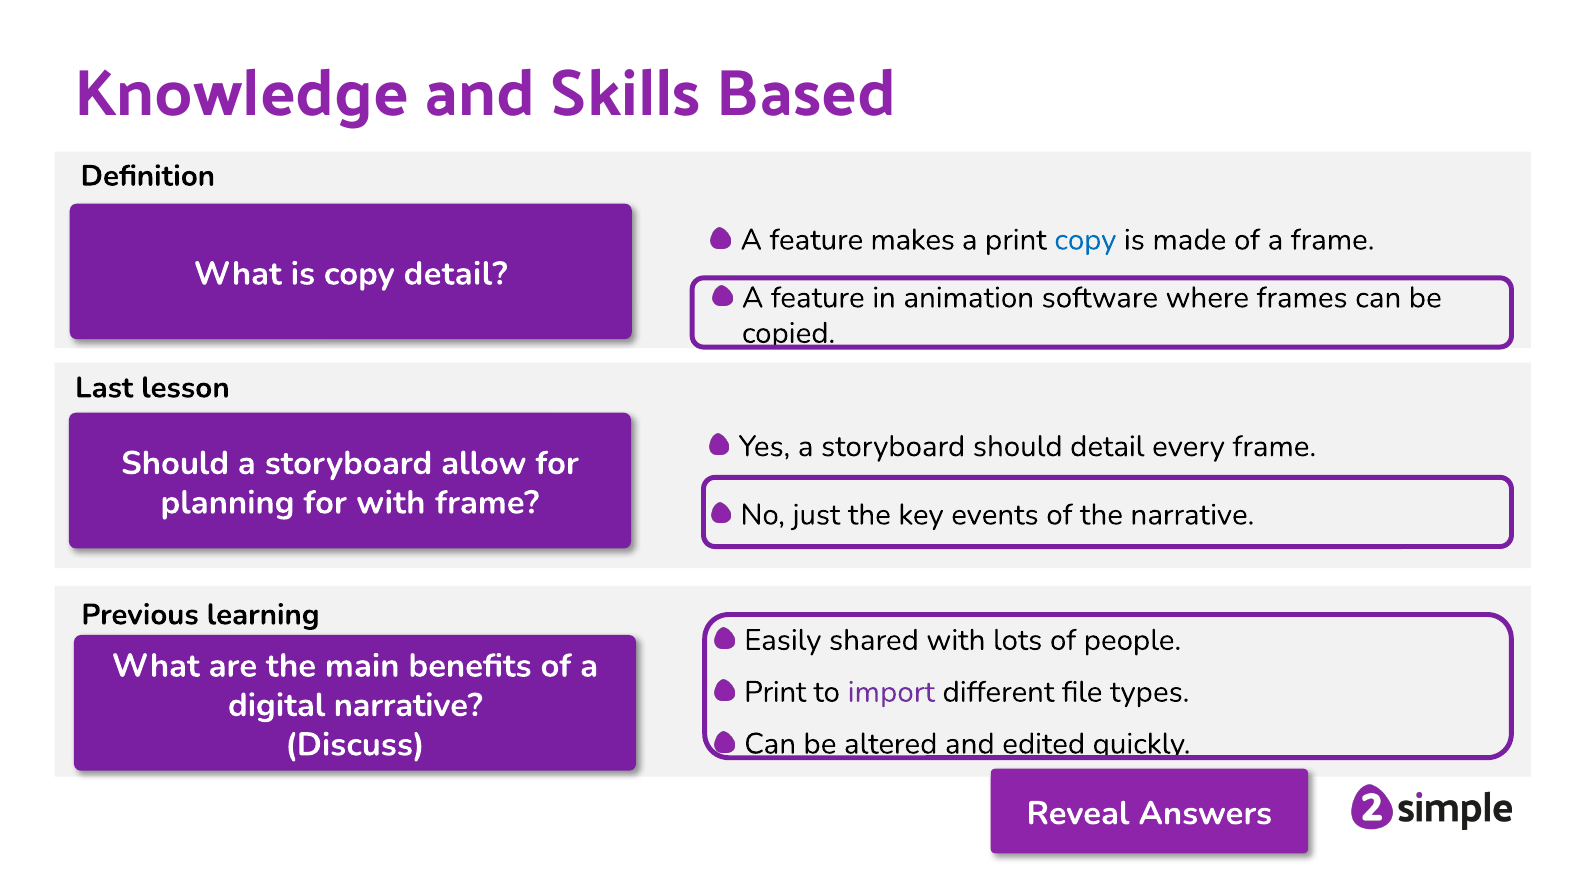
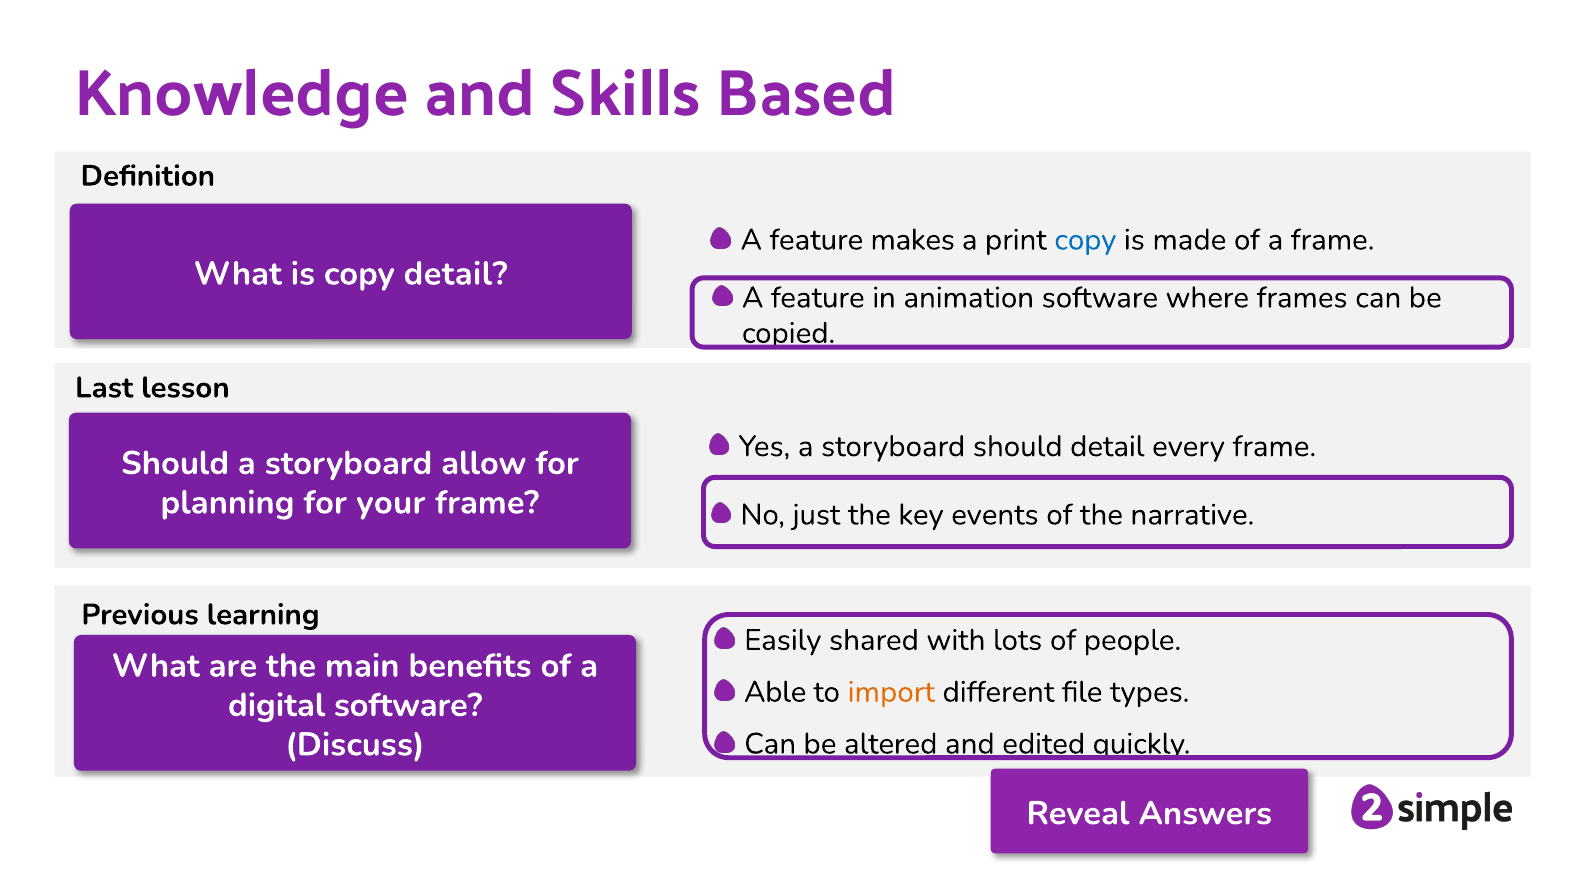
for with: with -> your (391, 502)
Print: Print -> Able (775, 692)
import colour: purple -> orange (891, 692)
digital narrative: narrative -> software (408, 705)
